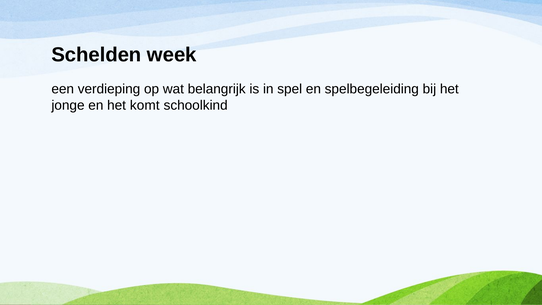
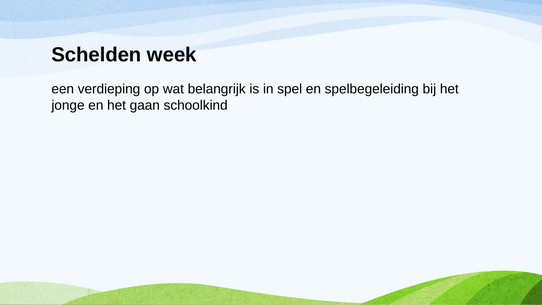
komt: komt -> gaan (145, 105)
